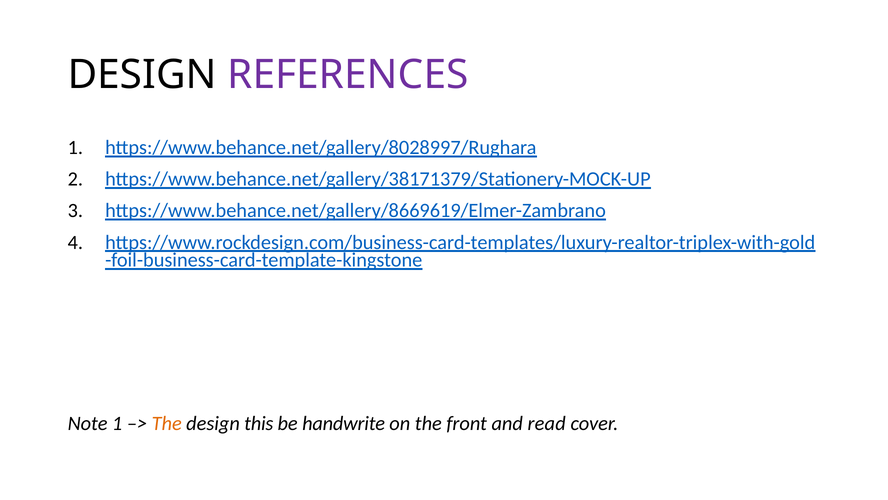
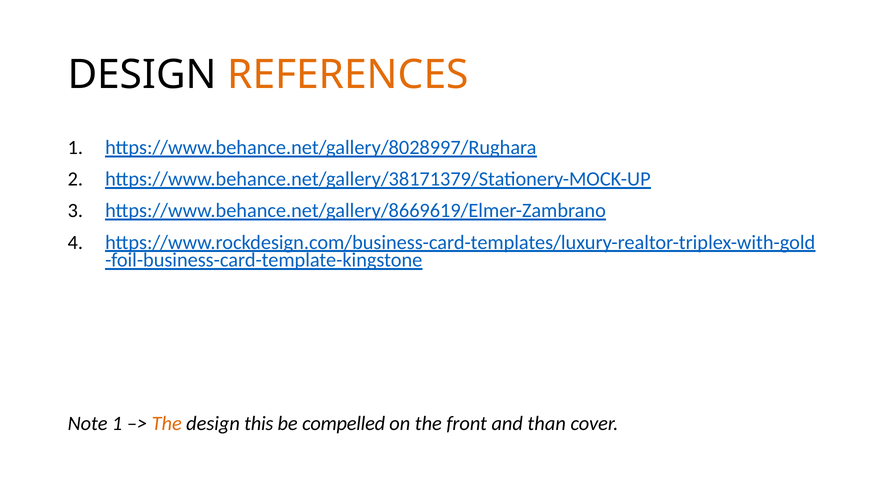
REFERENCES colour: purple -> orange (348, 75)
handwrite: handwrite -> compelled (344, 423)
read: read -> than (547, 423)
